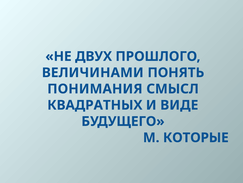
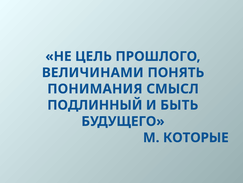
ДВУХ: ДВУХ -> ЦЕЛЬ (93, 56)
КВАДРАТНЫХ: КВАДРАТНЫХ -> ПОДЛИННЫЙ (95, 105)
ВИДЕ: ВИДЕ -> БЫТЬ (179, 105)
